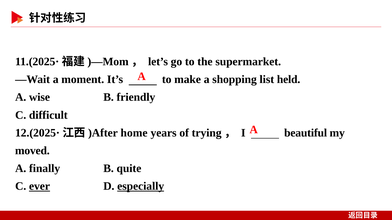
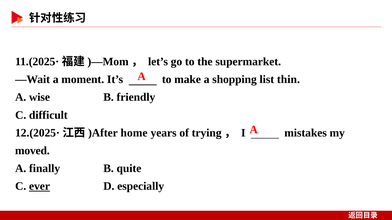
held: held -> thin (288, 80)
beautiful: beautiful -> mistakes (306, 133)
especially underline: present -> none (141, 187)
